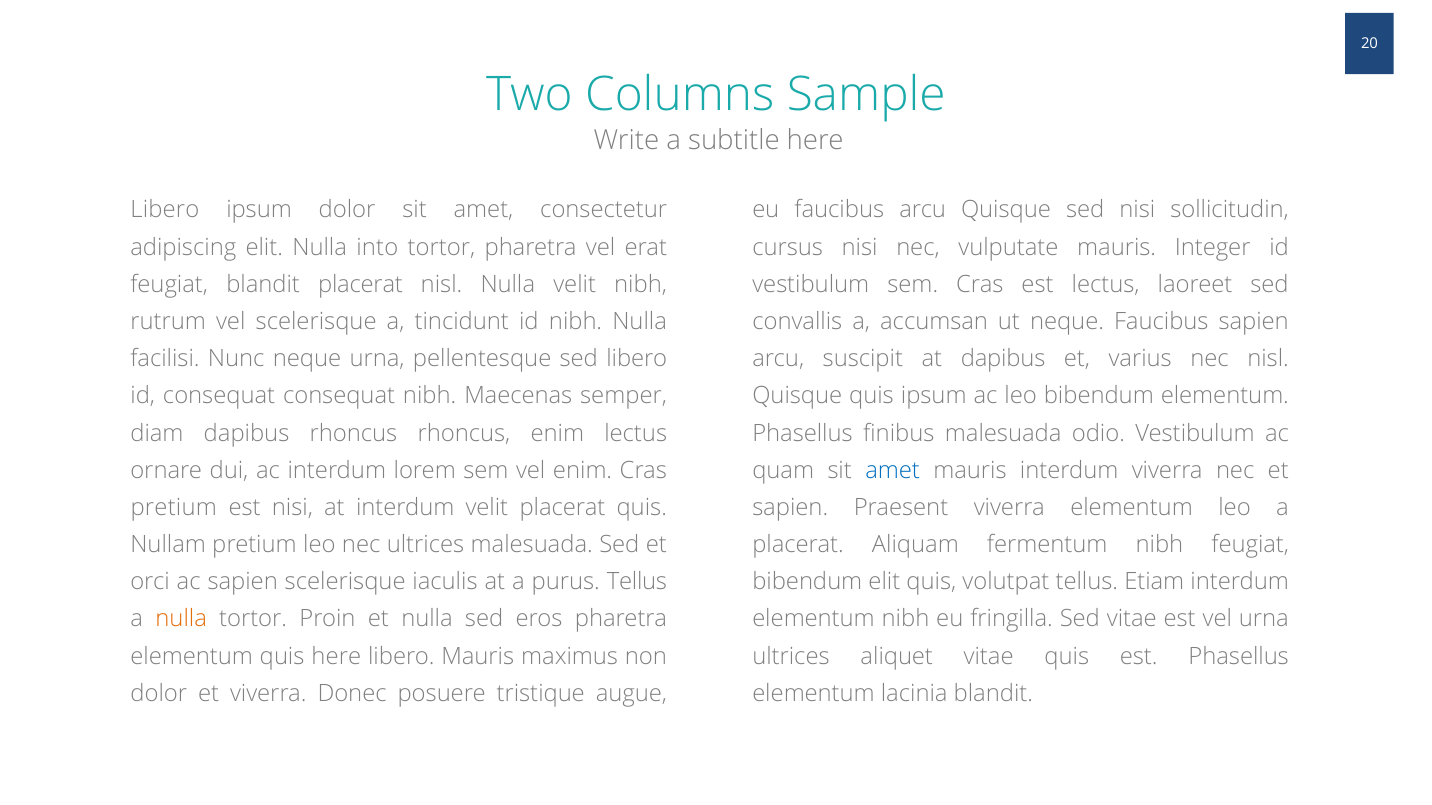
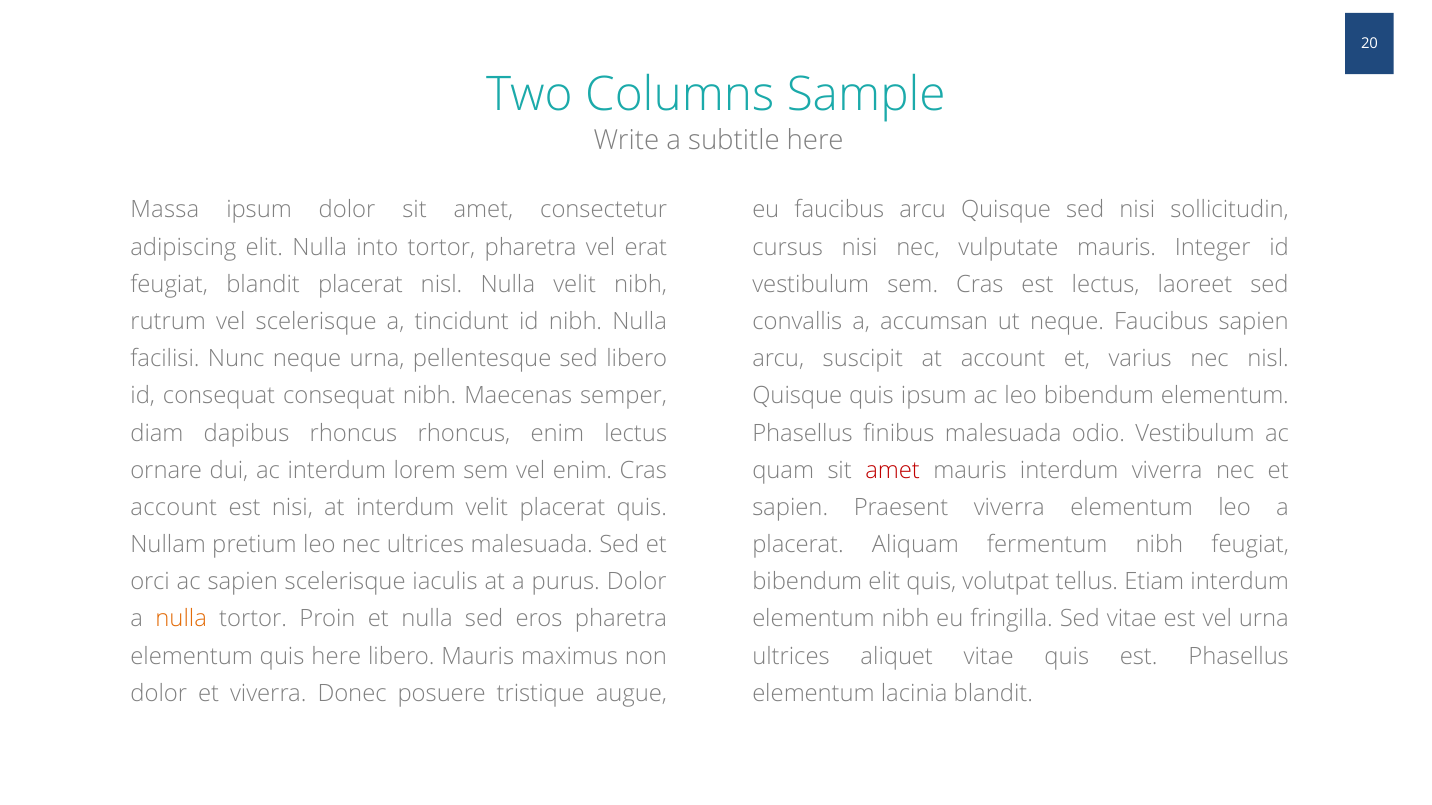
Libero: Libero -> Massa (165, 210)
at dapibus: dapibus -> account (1003, 359)
amet colour: blue -> red (893, 471)
pretium: pretium -> account (174, 508)
purus Tellus: Tellus -> Dolor (637, 582)
